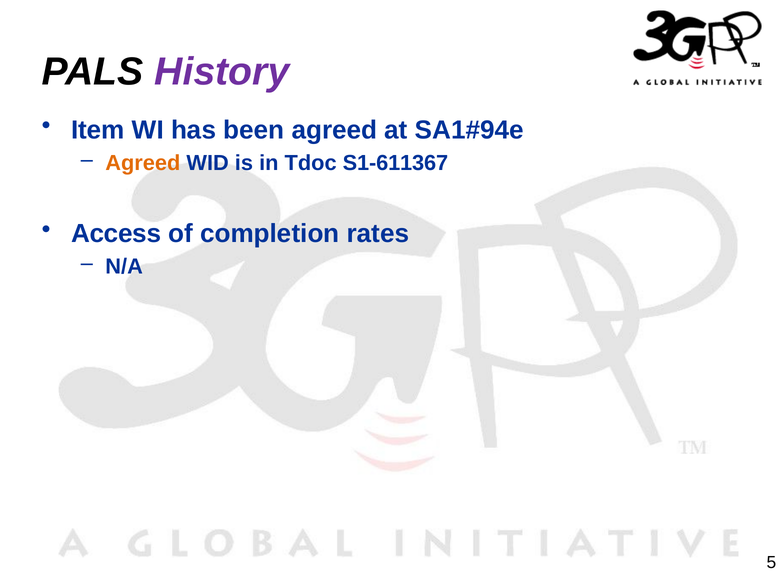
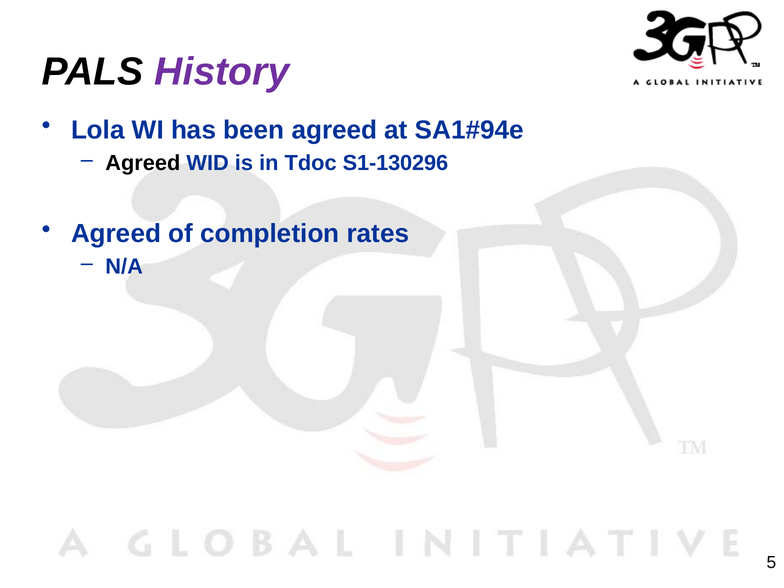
Item: Item -> Lola (98, 130)
Agreed colour: orange -> black (143, 163)
S1-611367: S1-611367 -> S1-130296 (395, 163)
Access: Access -> Agreed (116, 234)
